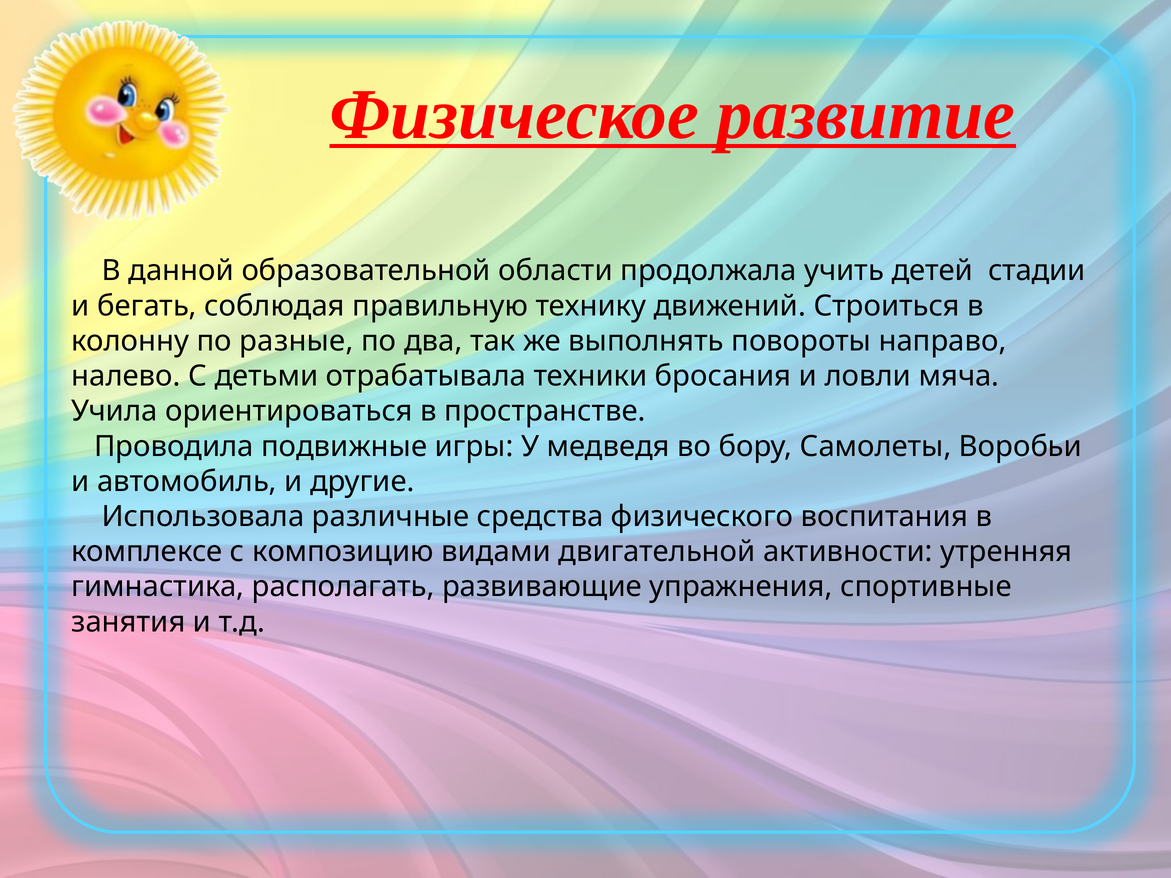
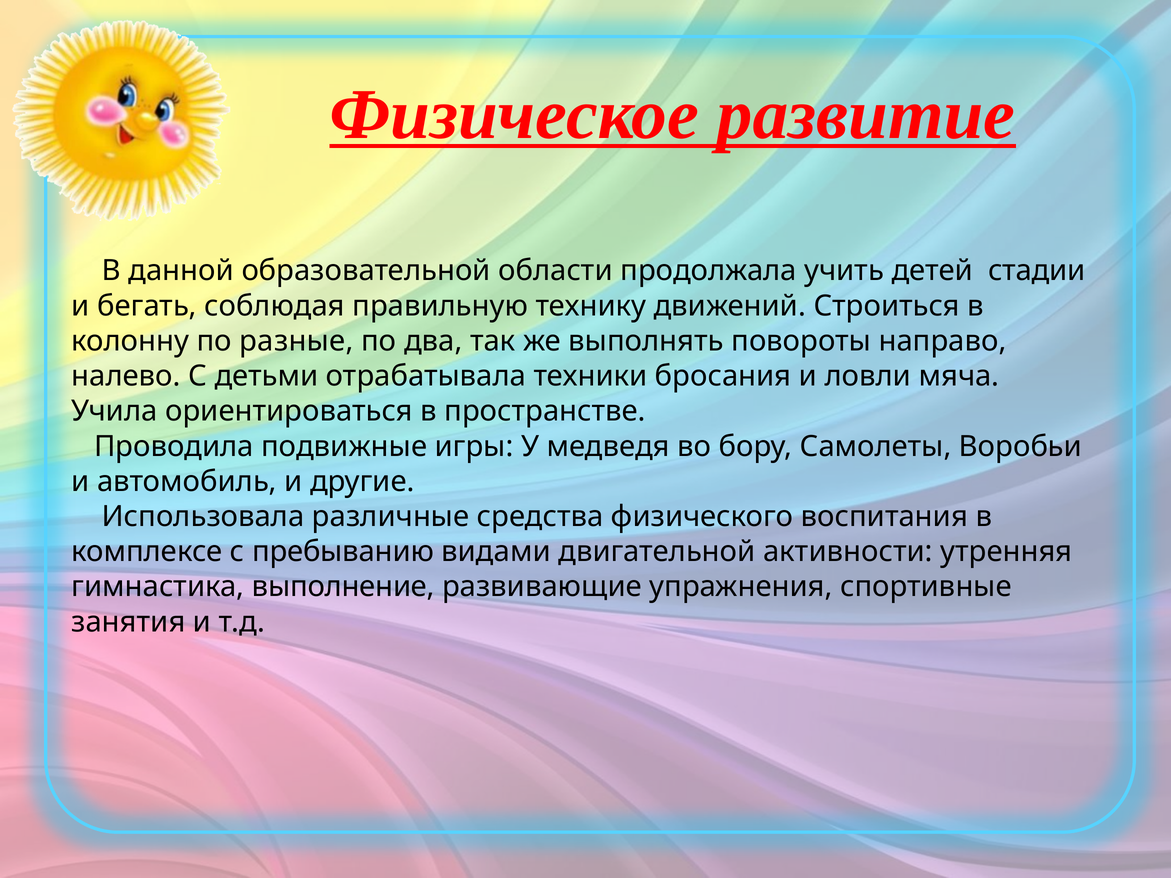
композицию: композицию -> пребыванию (343, 552)
располагать: располагать -> выполнение (343, 587)
